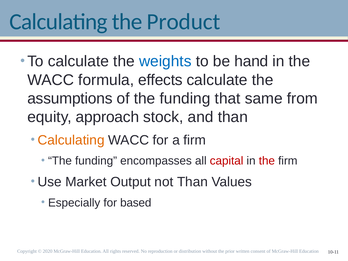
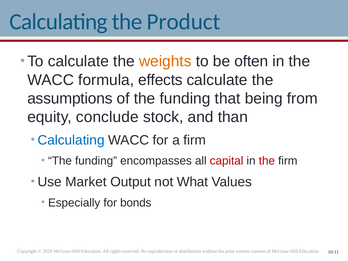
weights colour: blue -> orange (165, 61)
hand: hand -> often (251, 61)
same: same -> being (264, 99)
approach: approach -> conclude (107, 117)
Calculating colour: orange -> blue (71, 140)
not Than: Than -> What (192, 182)
based: based -> bonds (136, 203)
